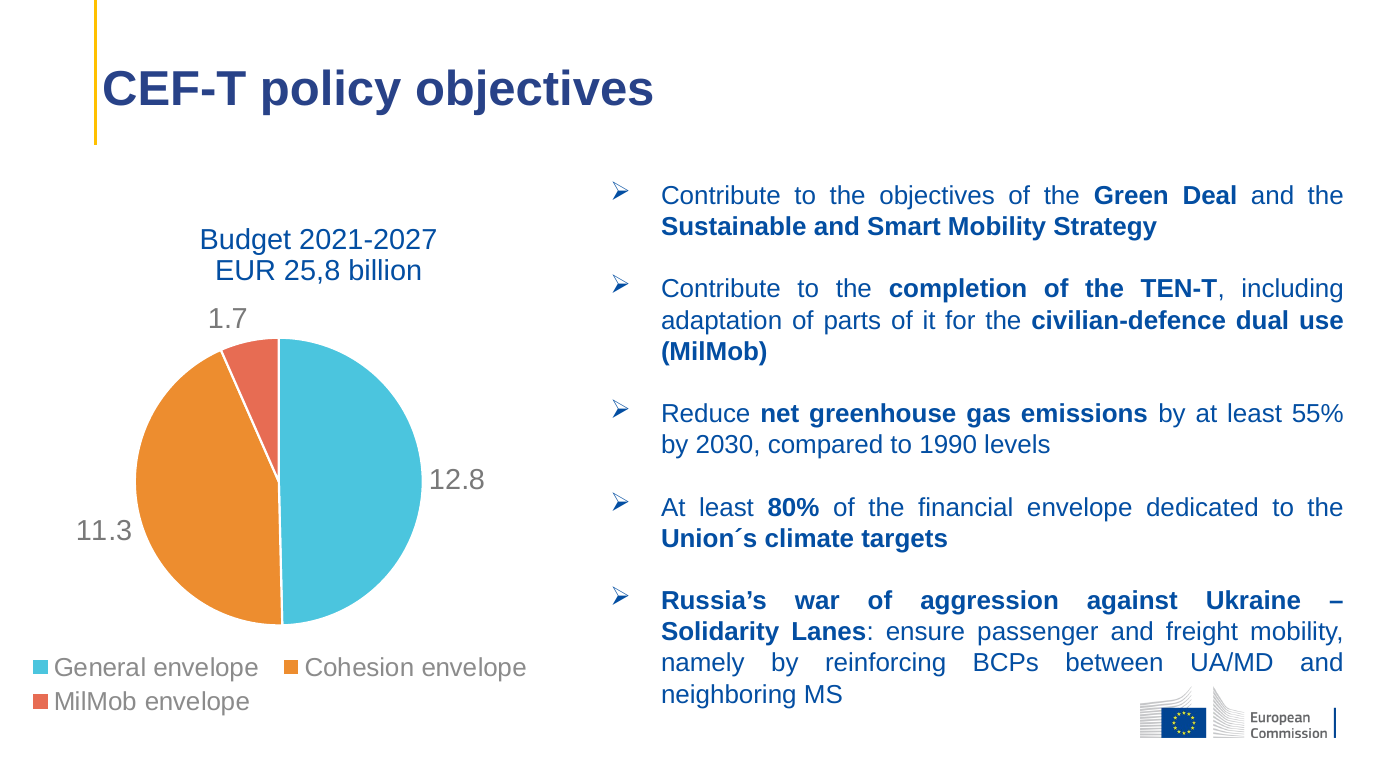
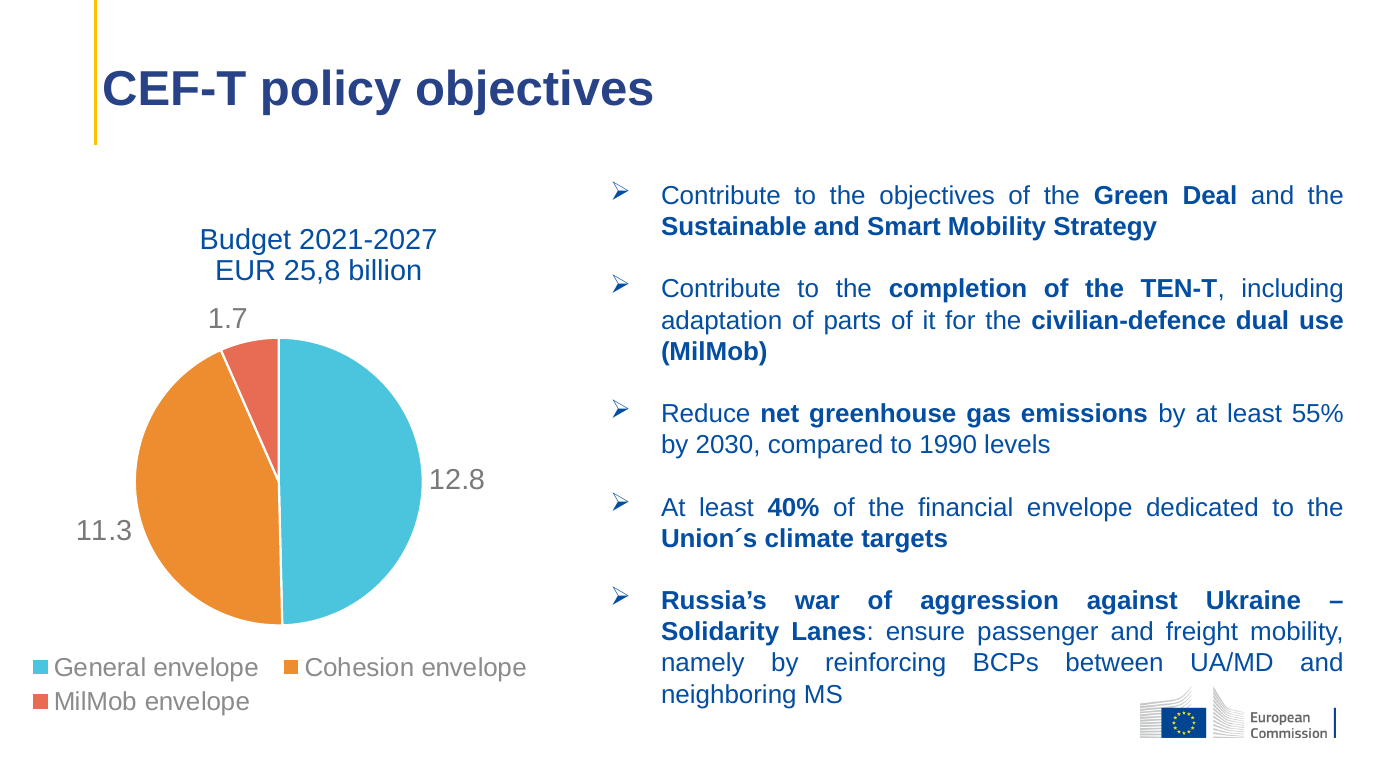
80%: 80% -> 40% (794, 508)
